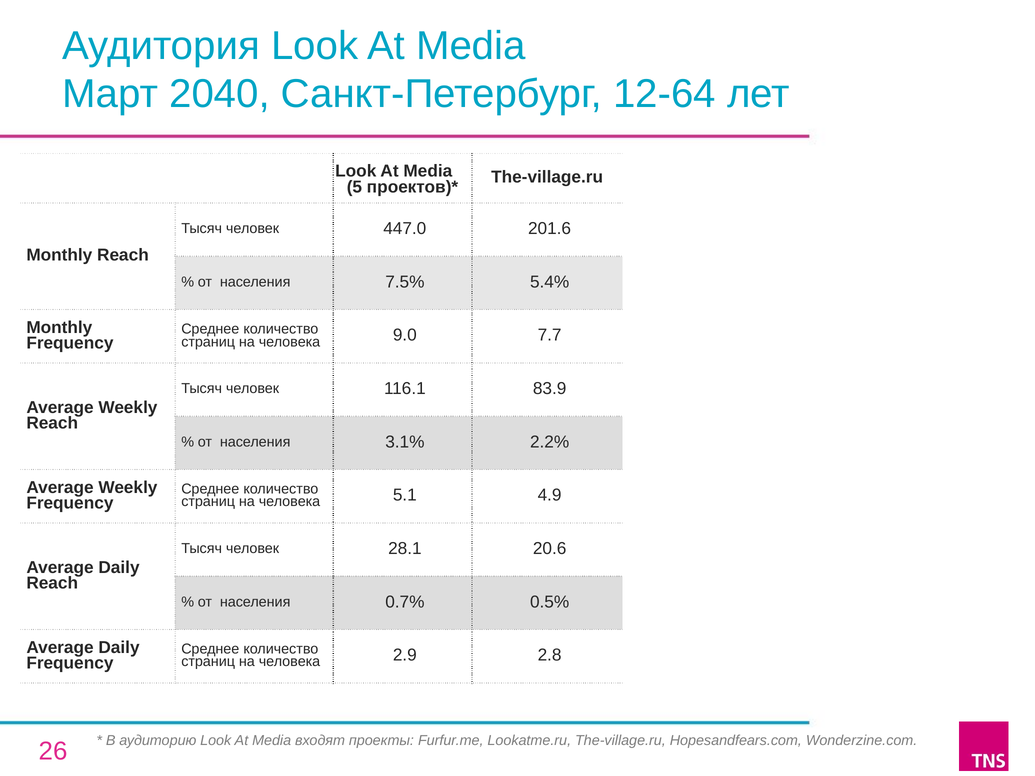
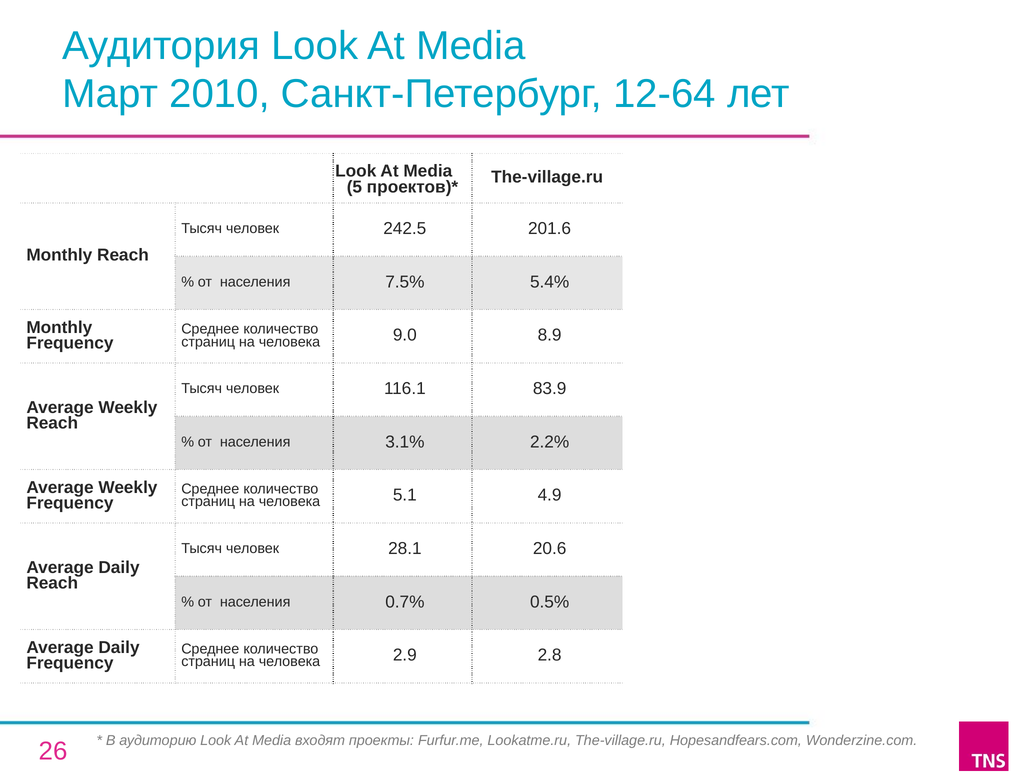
2040: 2040 -> 2010 (219, 94)
447.0: 447.0 -> 242.5 (405, 229)
7.7: 7.7 -> 8.9 (550, 335)
